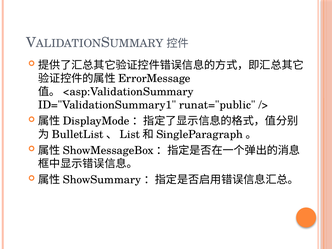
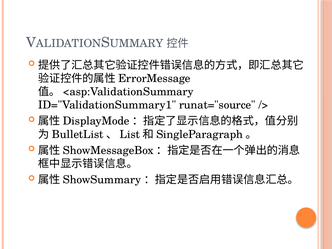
runat="public: runat="public -> runat="source (217, 105)
